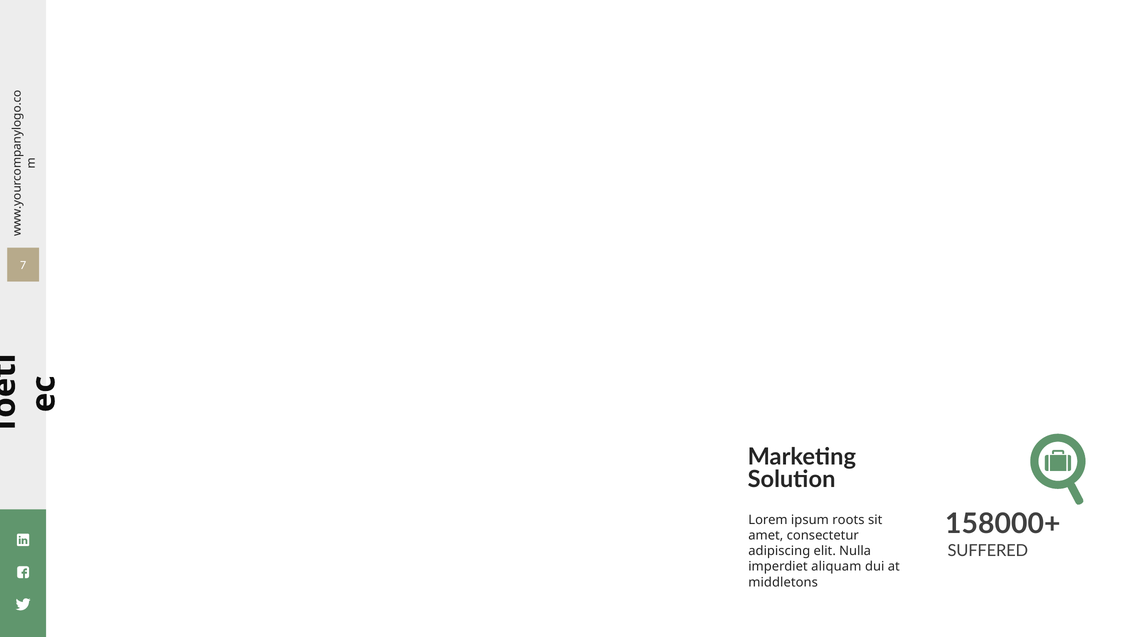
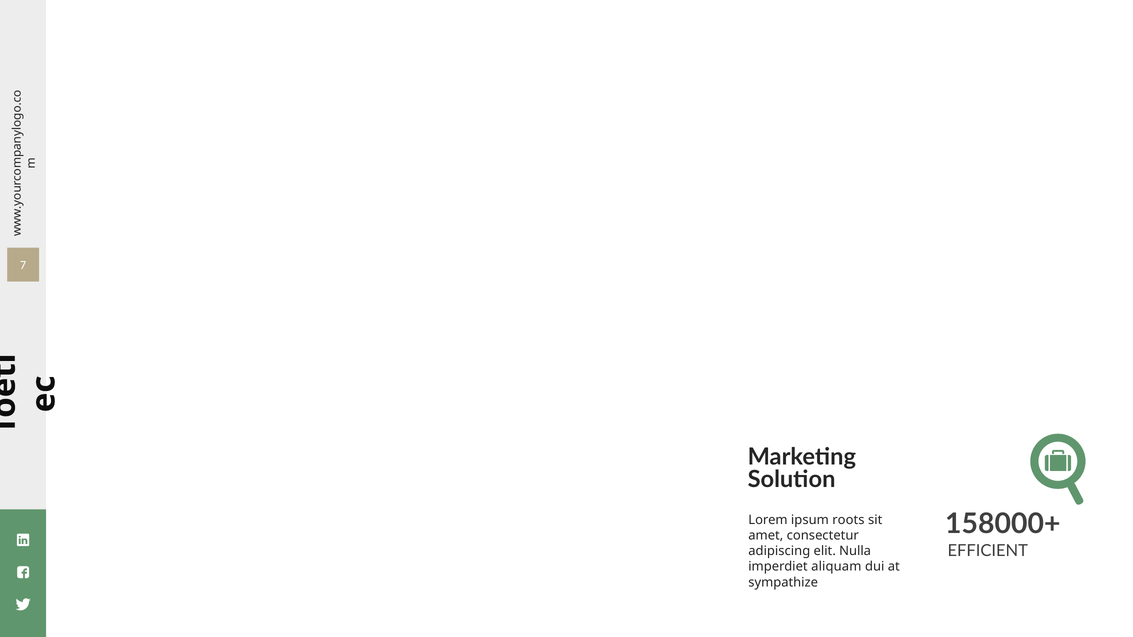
SUFFERED: SUFFERED -> EFFICIENT (988, 551)
middletons: middletons -> sympathize (783, 583)
